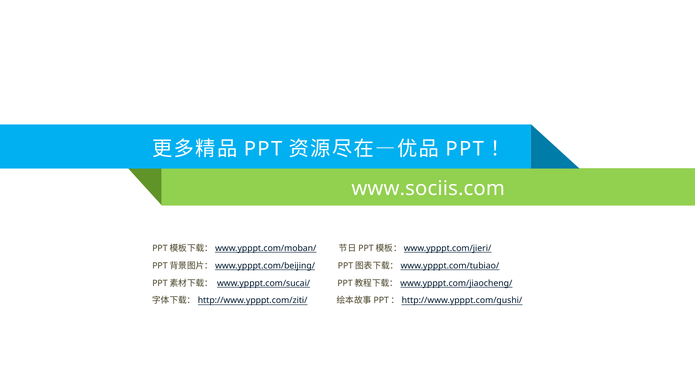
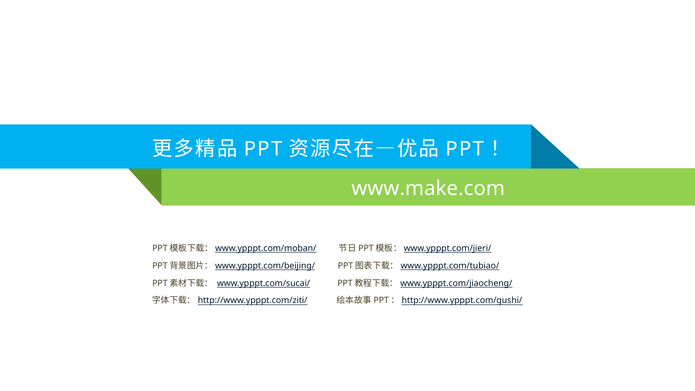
www.sociis.com: www.sociis.com -> www.make.com (428, 188)
